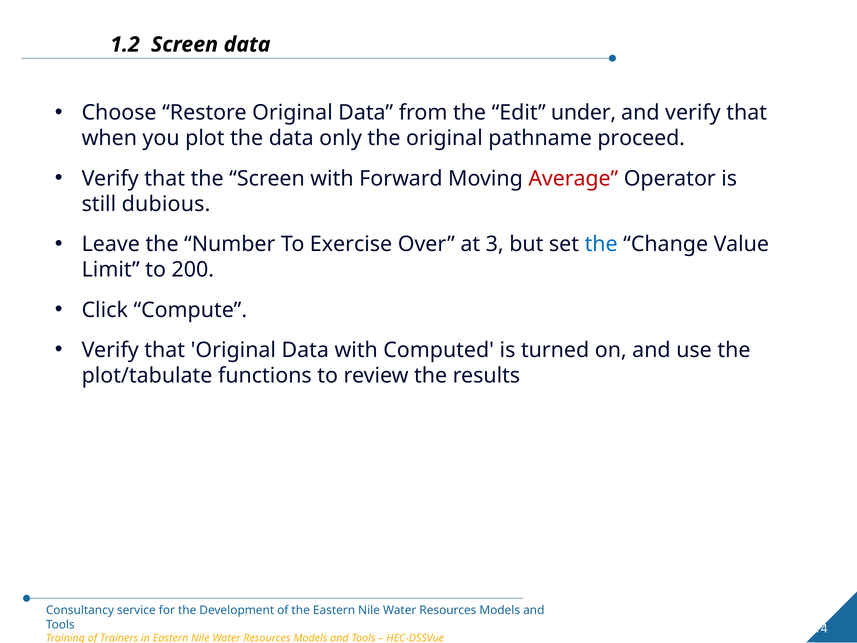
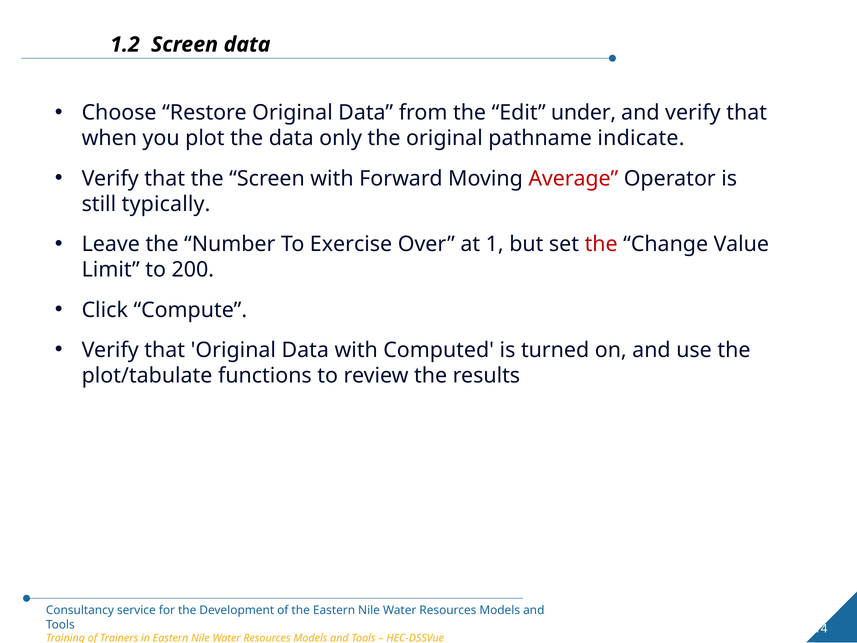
proceed: proceed -> indicate (641, 138)
dubious: dubious -> typically (166, 204)
3: 3 -> 1 (495, 244)
the colour: blue -> red (601, 244)
